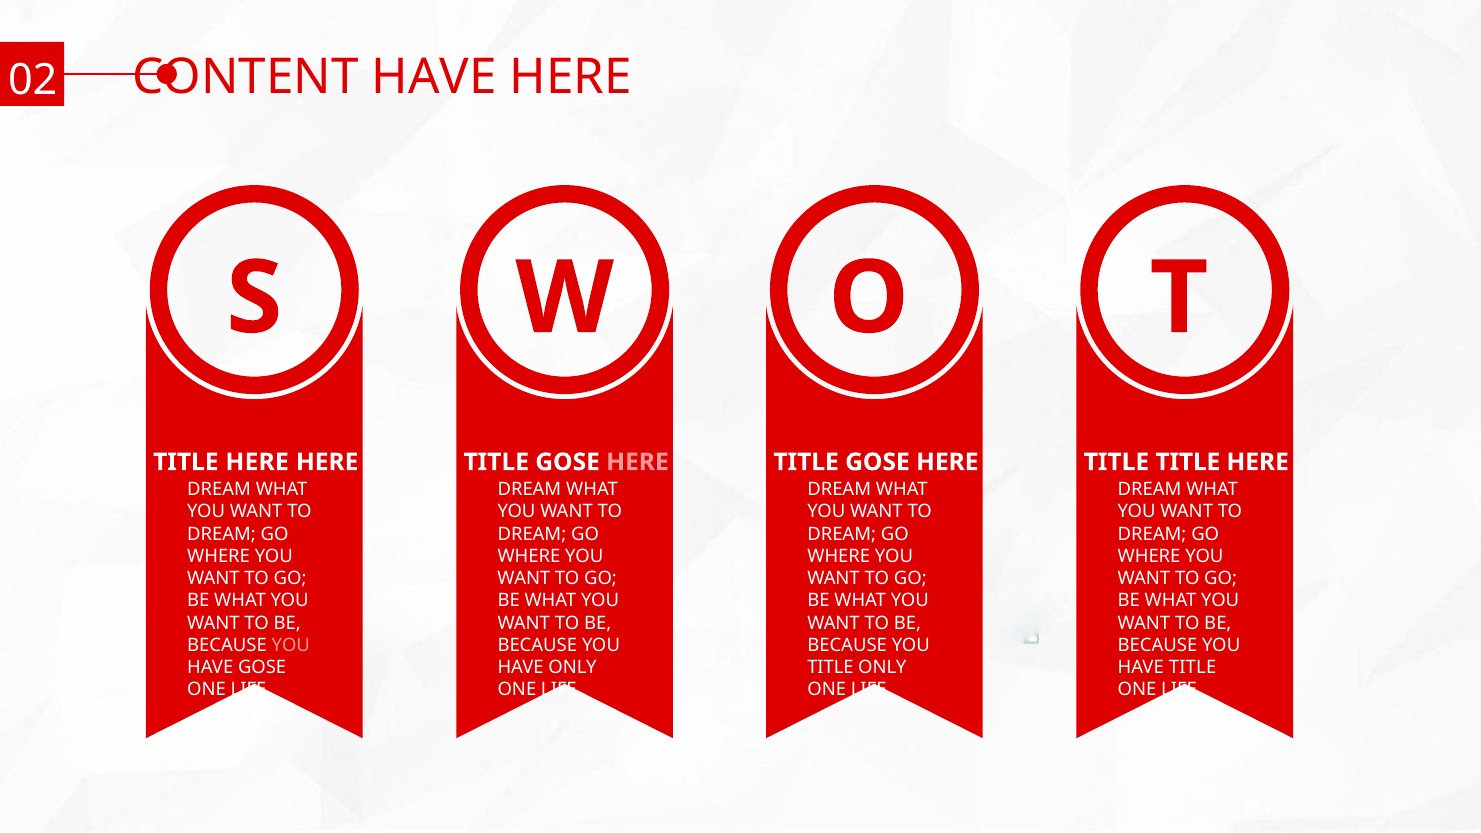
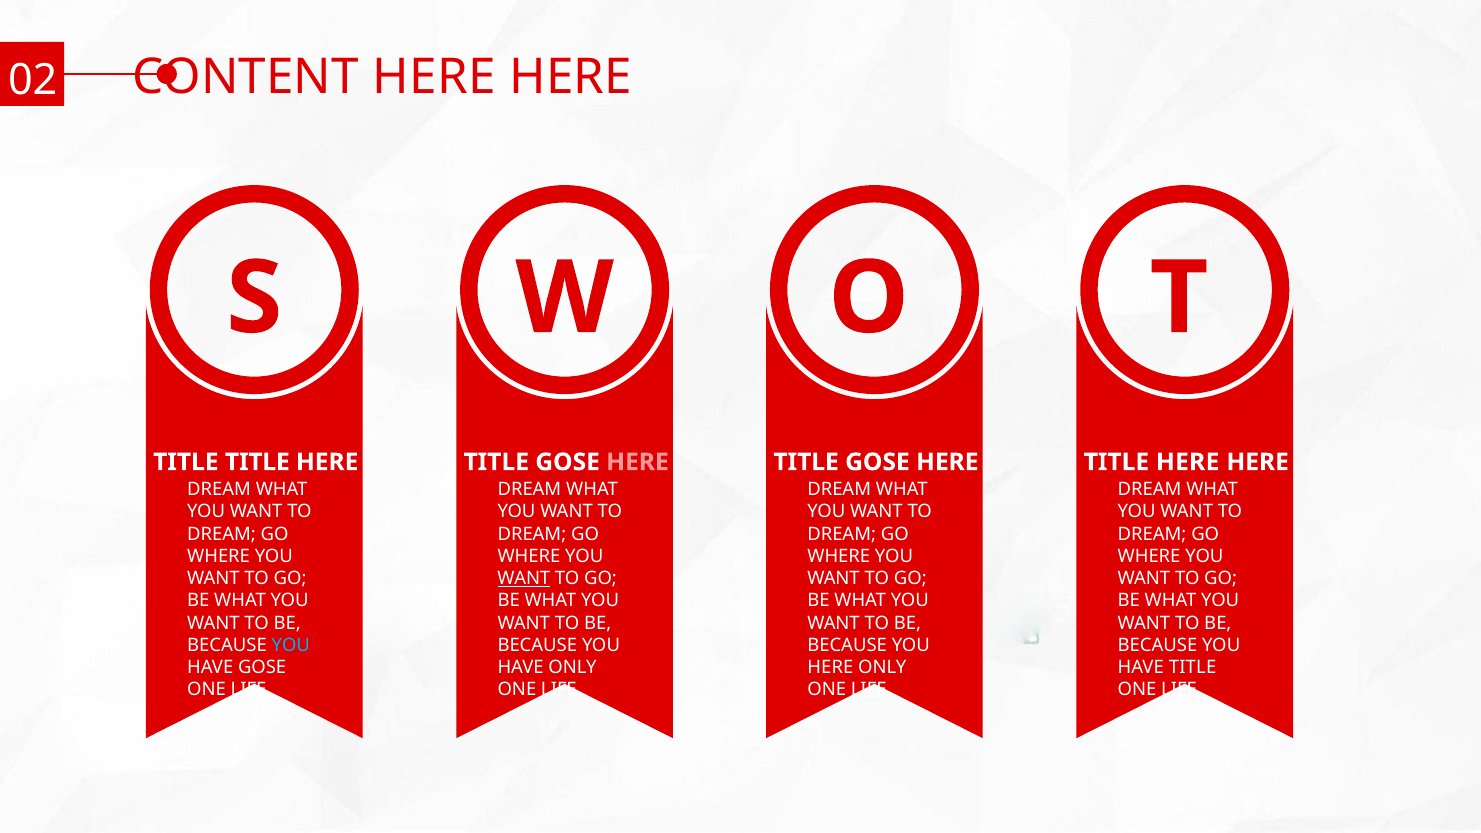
CONTENT HAVE: HAVE -> HERE (434, 77)
HERE: HERE -> TITLE (257, 462)
TITLE: TITLE -> HERE (1188, 462)
WANT underline: none -> present (524, 579)
YOU colour: pink -> light blue (291, 645)
TITLE: TITLE -> HERE (830, 667)
